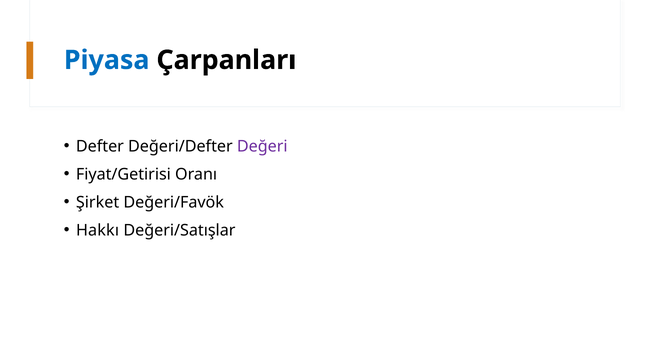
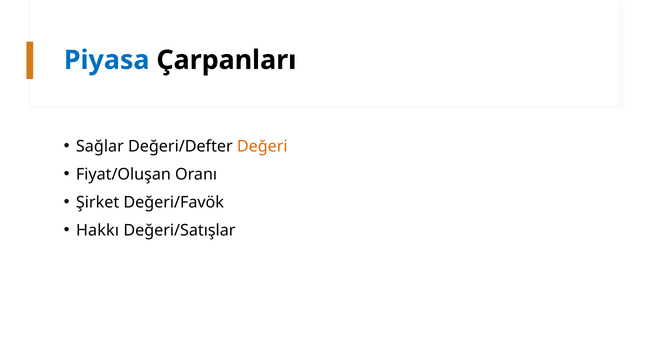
Defter: Defter -> Sağlar (100, 146)
Değeri colour: purple -> orange (262, 146)
Fiyat/Getirisi: Fiyat/Getirisi -> Fiyat/Oluşan (123, 174)
